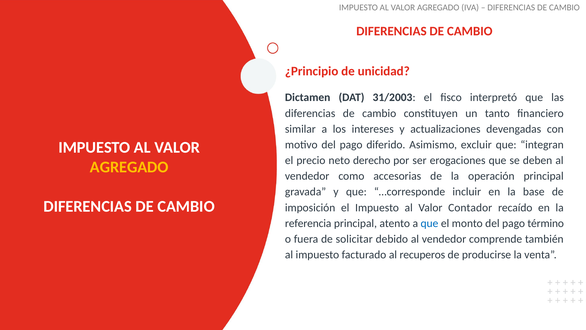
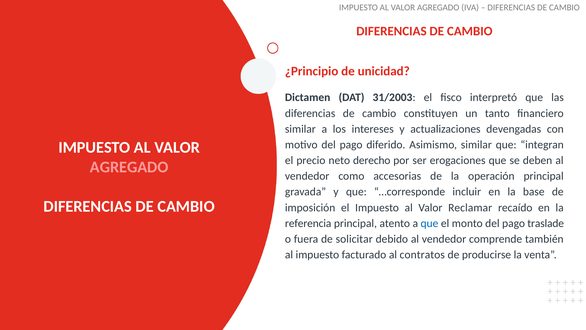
Asimismo excluir: excluir -> similar (476, 145)
AGREGADO colour: yellow -> pink (129, 167)
Contador: Contador -> Reclamar (470, 207)
término: término -> traslade (546, 223)
recuperos: recuperos -> contratos (422, 255)
